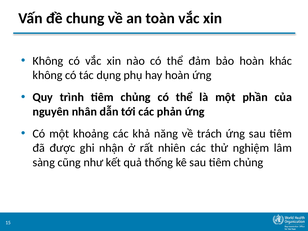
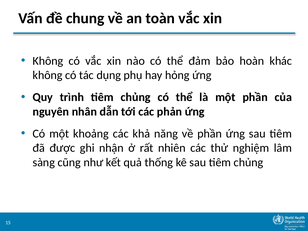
hay hoàn: hoàn -> hỏng (177, 75)
về trách: trách -> phần (210, 134)
